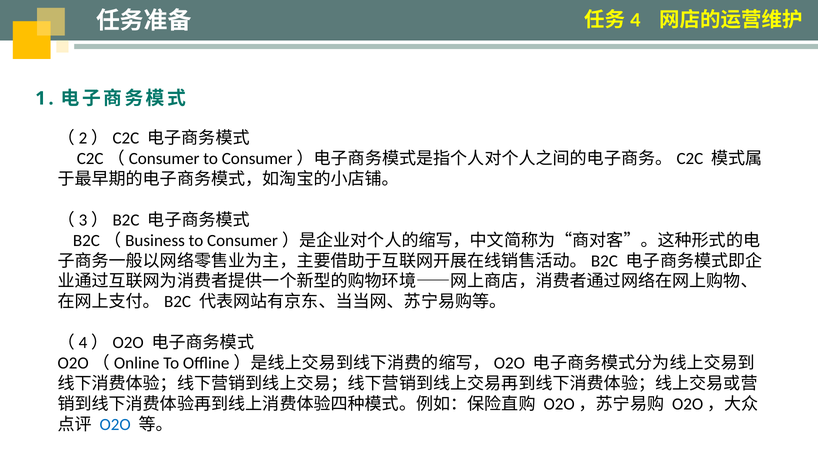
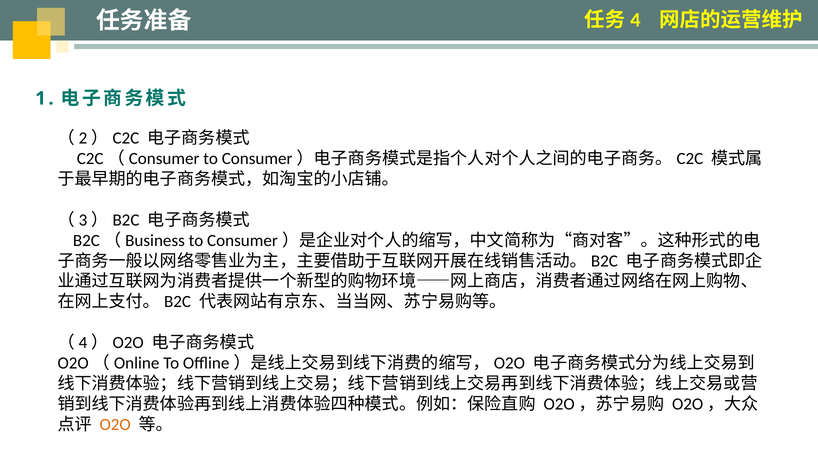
O2O colour: blue -> orange (115, 425)
